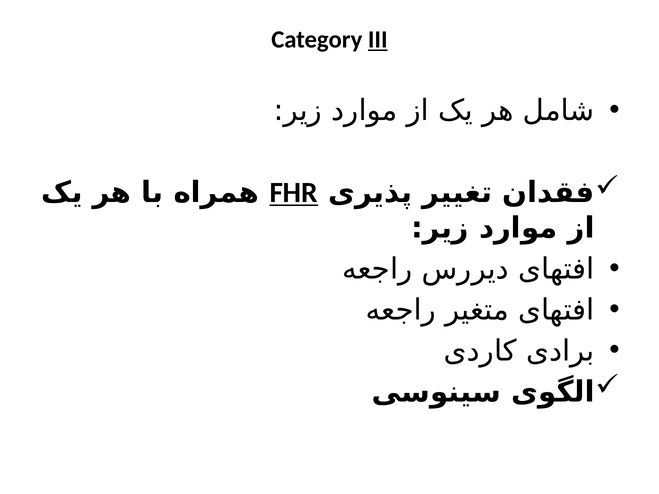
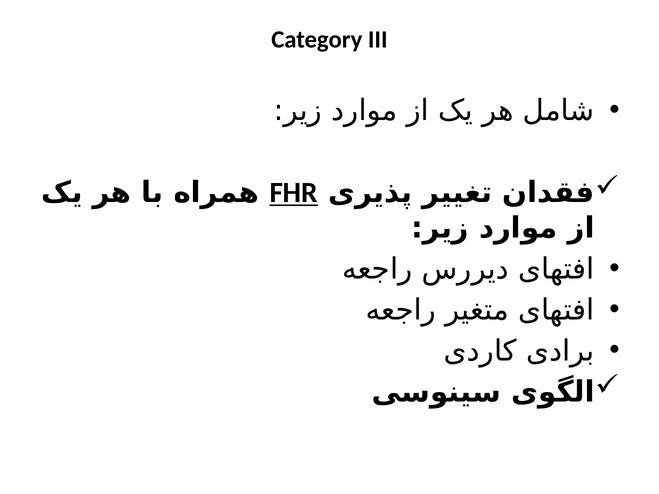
III underline: present -> none (378, 40)
